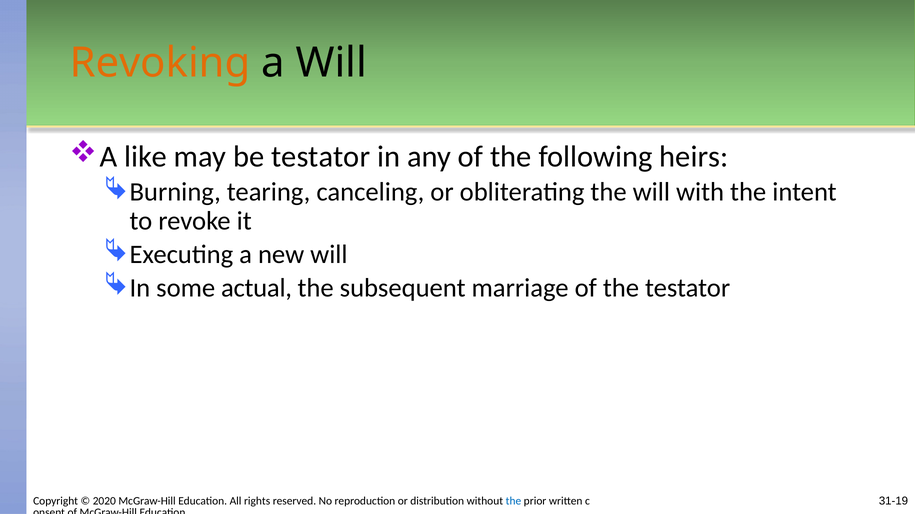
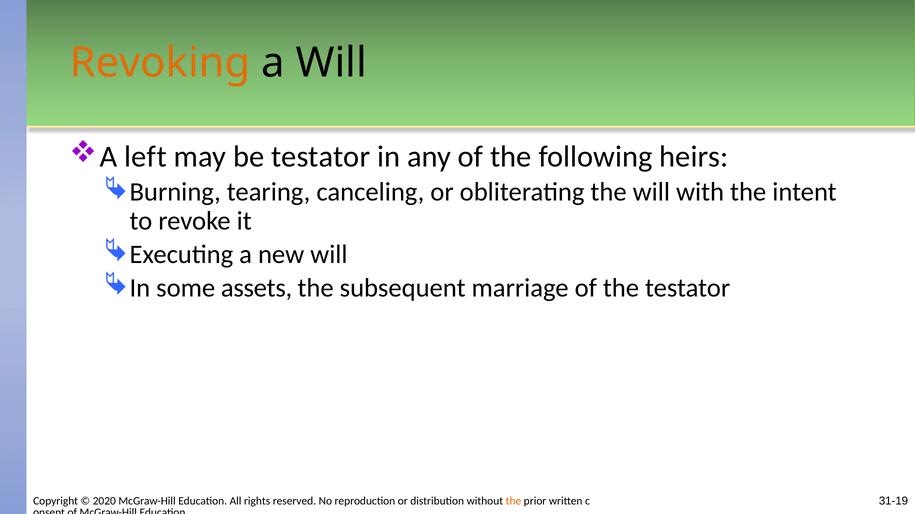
like: like -> left (145, 157)
actual: actual -> assets (257, 288)
the colour: blue -> orange (513, 502)
